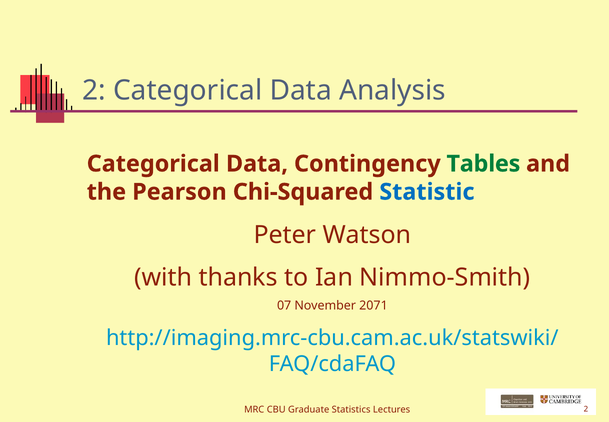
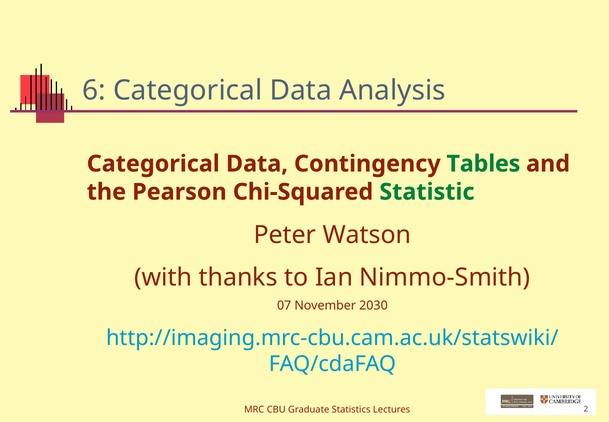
2: 2 -> 6 (94, 91)
Statistic colour: blue -> green (427, 192)
2071: 2071 -> 2030 (373, 305)
